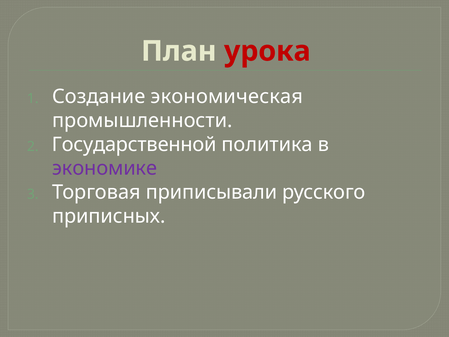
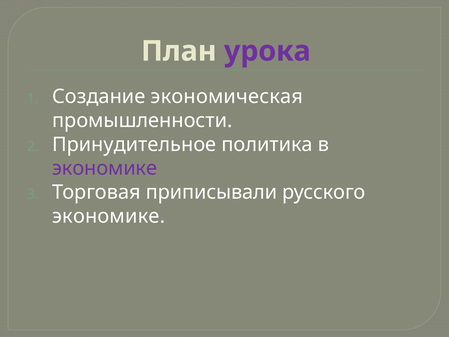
урока colour: red -> purple (267, 51)
Государственной: Государственной -> Принудительное (134, 144)
приписных: приписных -> экономике (109, 216)
